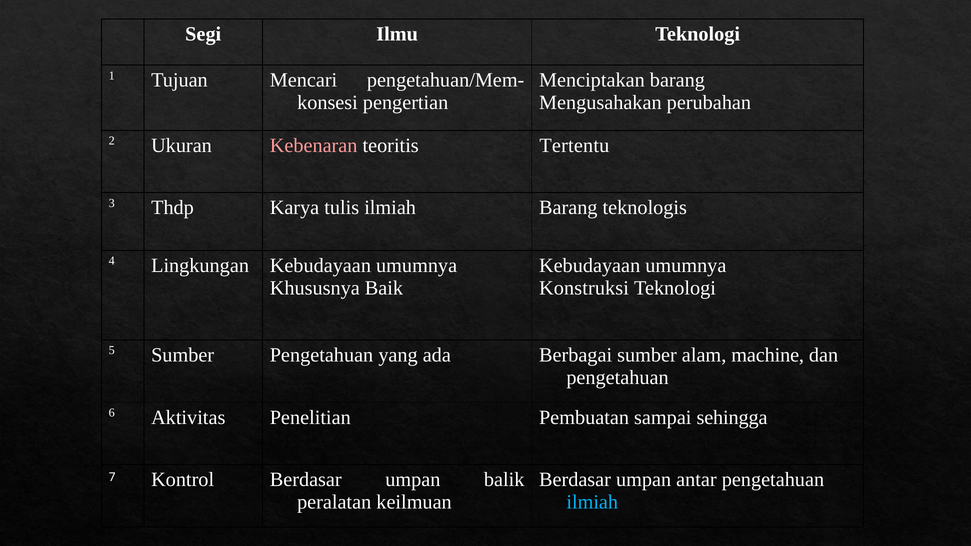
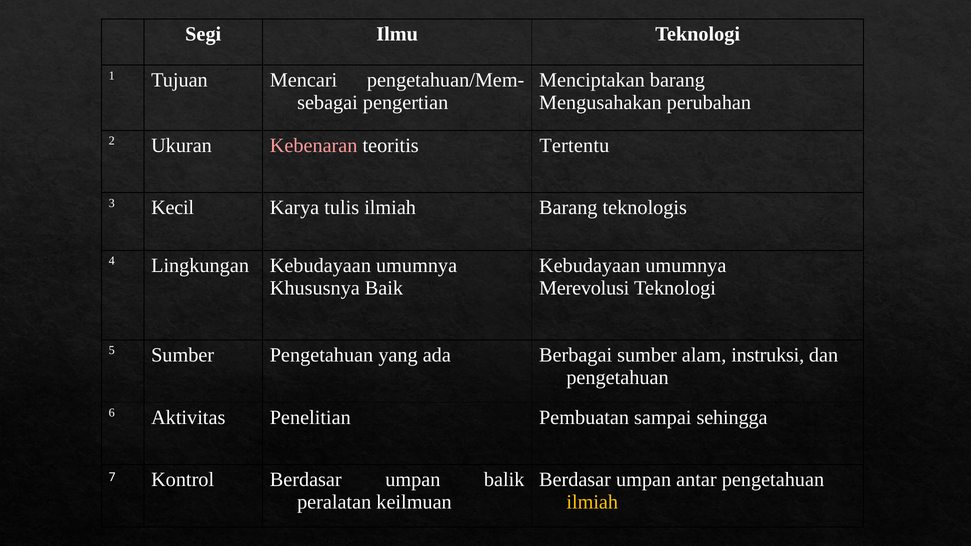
konsesi: konsesi -> sebagai (327, 103)
Thdp: Thdp -> Kecil (173, 208)
Konstruksi: Konstruksi -> Merevolusi (584, 288)
machine: machine -> instruksi (768, 355)
ilmiah colour: light blue -> yellow (592, 502)
